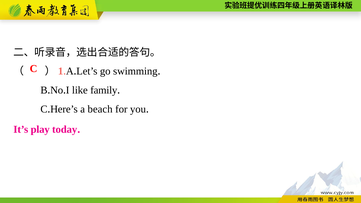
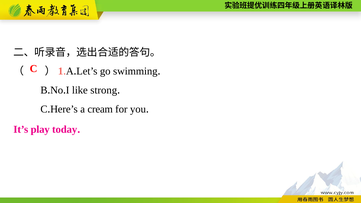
family: family -> strong (104, 90)
beach: beach -> cream (100, 109)
